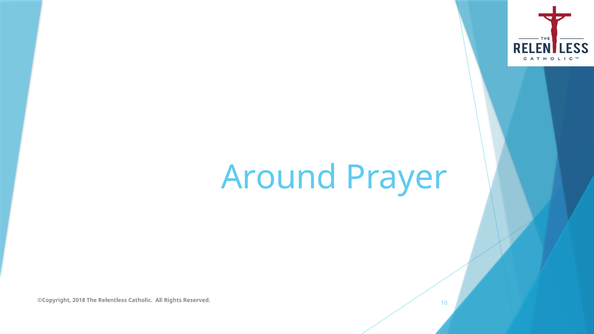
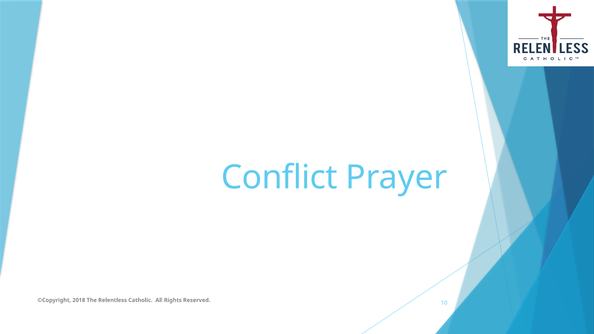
Around: Around -> Conflict (279, 177)
